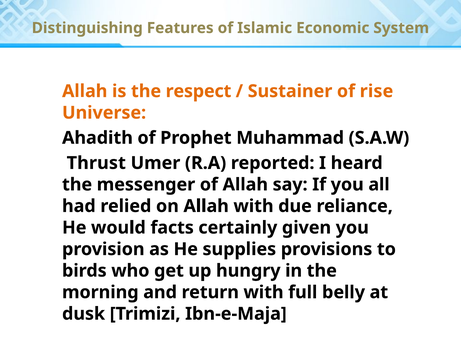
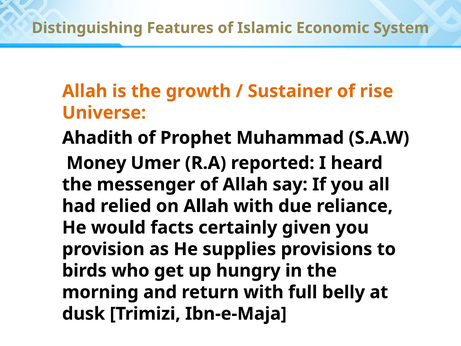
respect: respect -> growth (198, 91)
Thrust: Thrust -> Money (96, 163)
